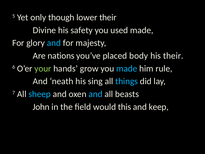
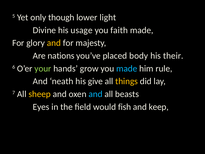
lower their: their -> light (108, 17)
safety: safety -> usage (82, 30)
used: used -> faith (119, 30)
and colour: light blue -> yellow (54, 43)
sing: sing -> give (95, 81)
things colour: light blue -> yellow (127, 81)
sheep colour: light blue -> yellow (40, 94)
John: John -> Eyes (41, 107)
this: this -> fish (124, 107)
